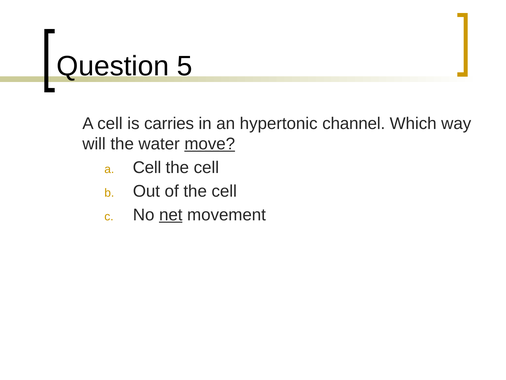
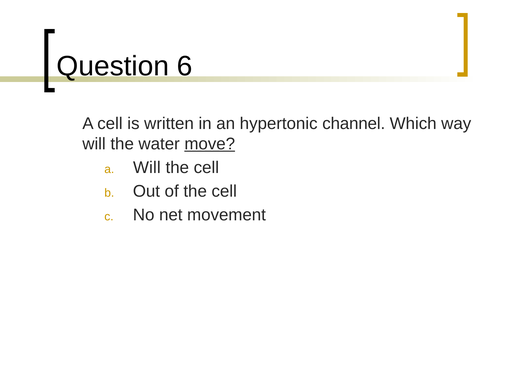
5: 5 -> 6 (185, 66)
carries: carries -> written (169, 123)
Cell: Cell -> Will (147, 167)
net underline: present -> none (171, 215)
